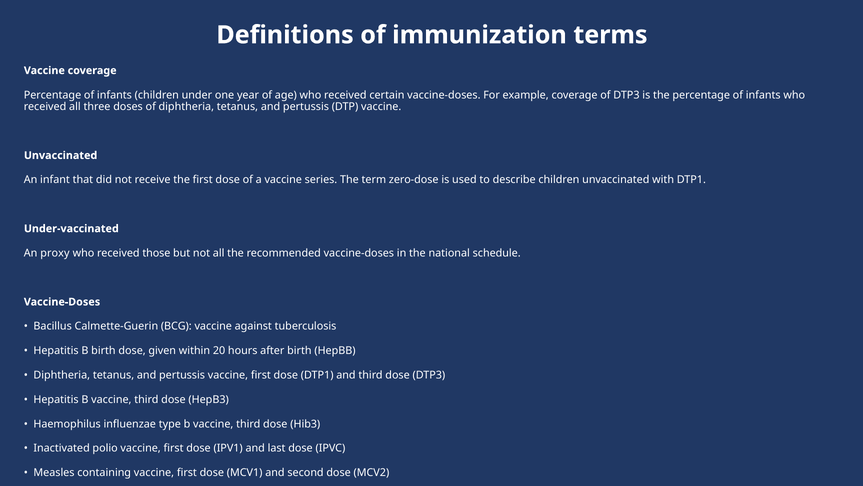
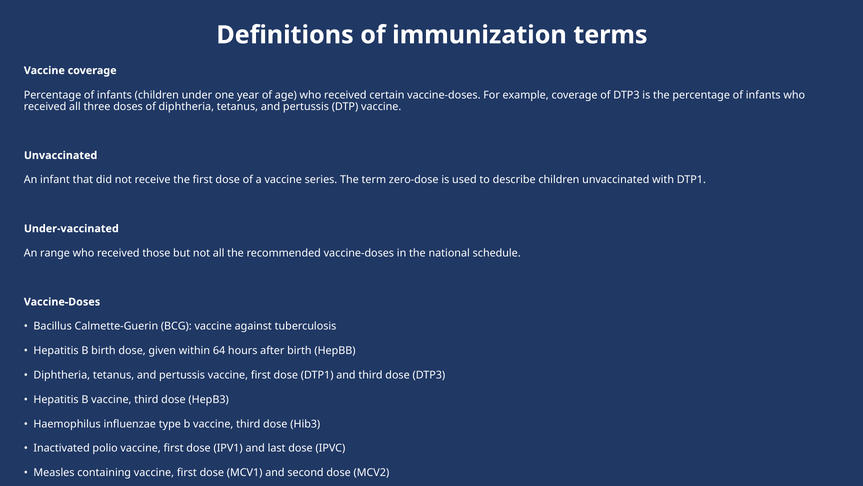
proxy: proxy -> range (55, 253)
20: 20 -> 64 (219, 350)
